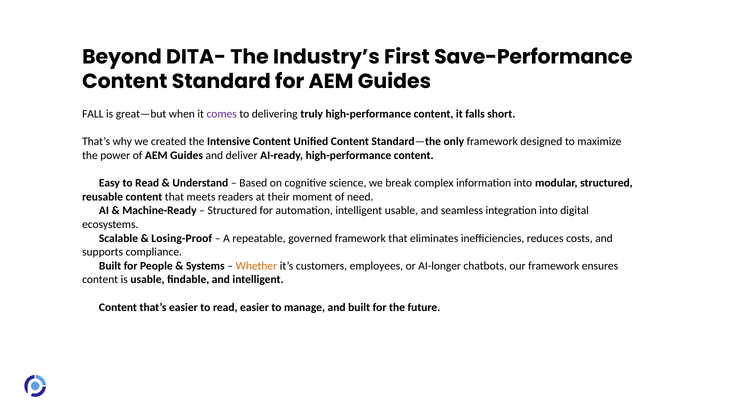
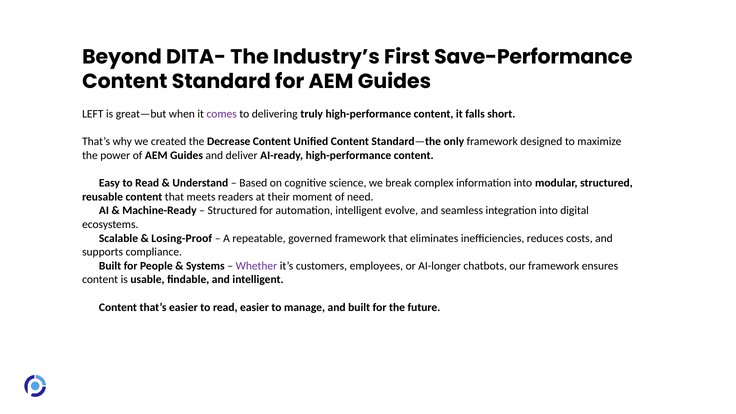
FALL: FALL -> LEFT (93, 114)
Intensive: Intensive -> Decrease (229, 142)
intelligent usable: usable -> evolve (401, 211)
Whether colour: orange -> purple (256, 266)
